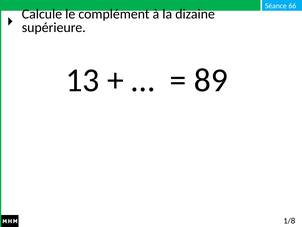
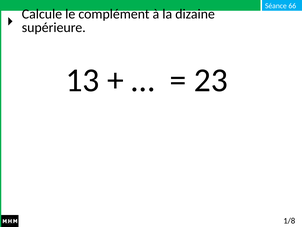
89: 89 -> 23 (211, 80)
